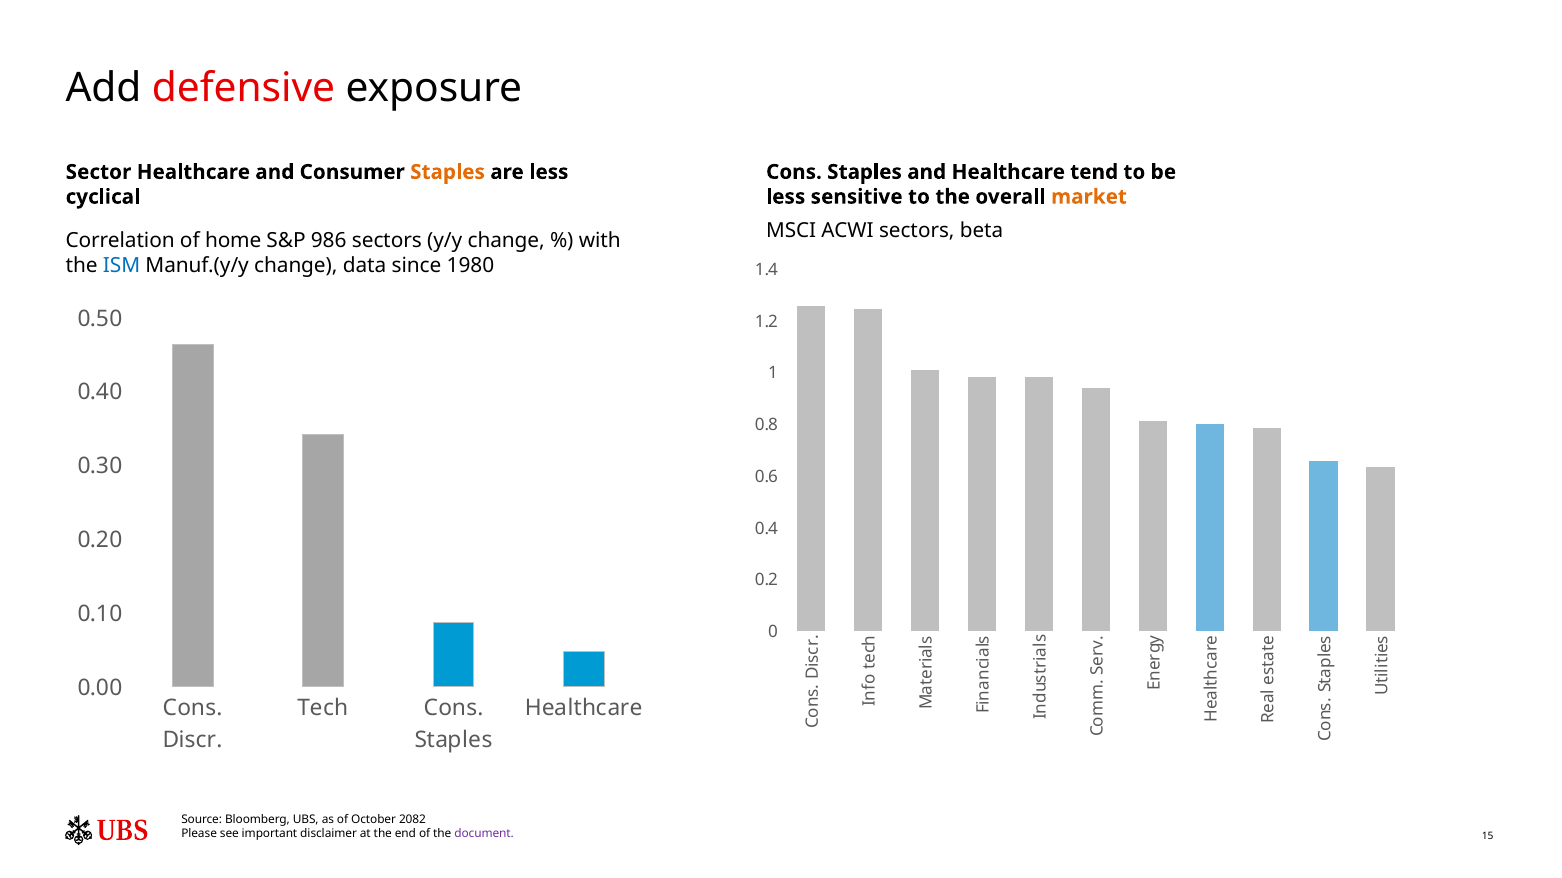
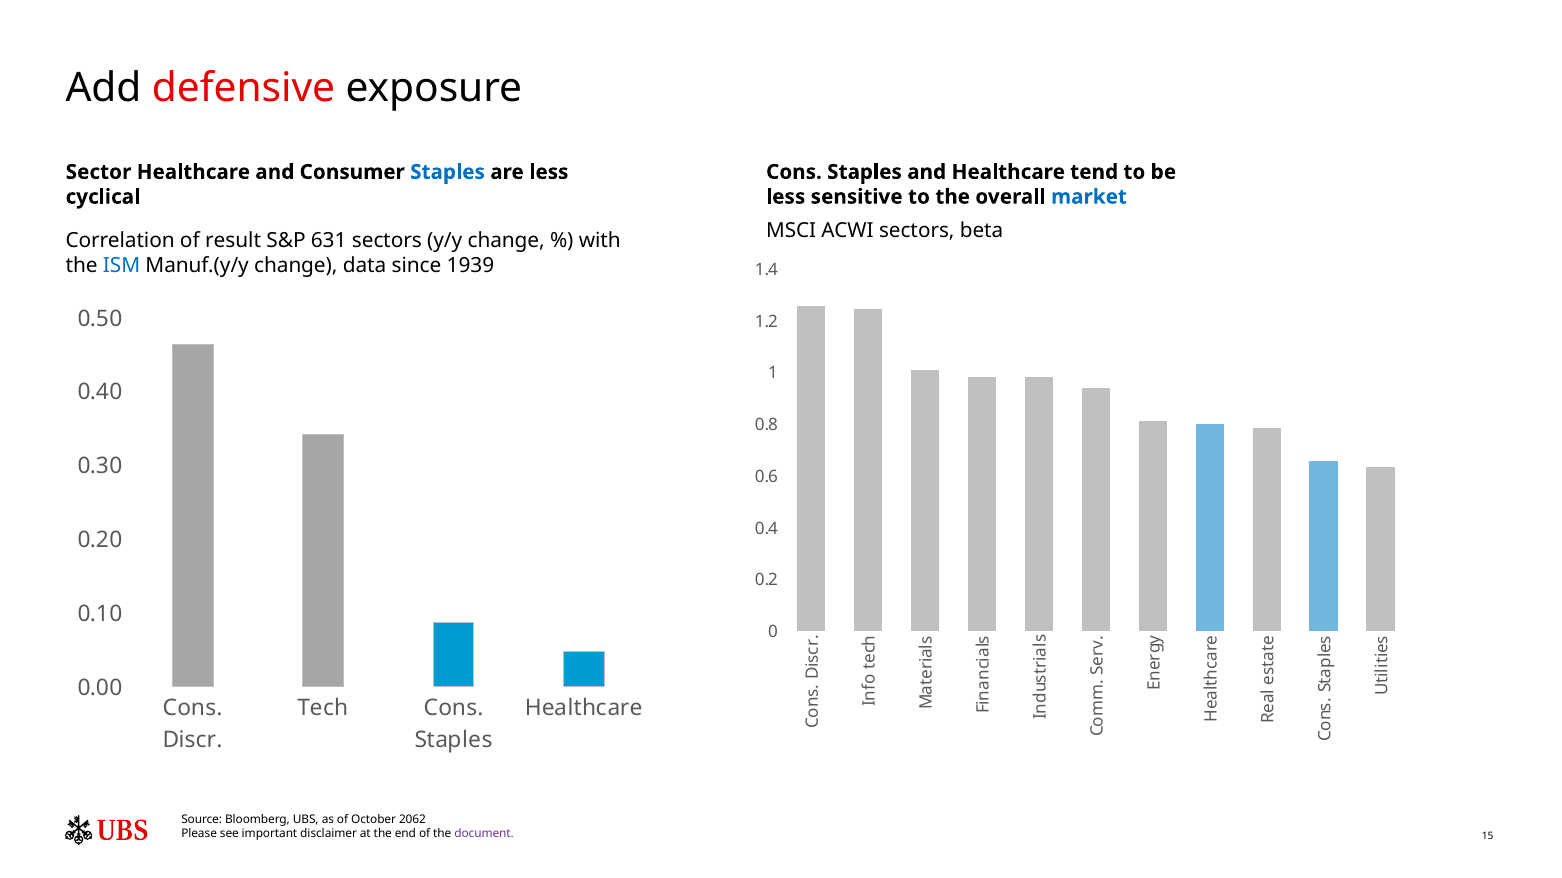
Staples colour: orange -> blue (448, 172)
market colour: orange -> blue (1089, 197)
home: home -> result (233, 241)
986: 986 -> 631 (329, 241)
1980: 1980 -> 1939 (470, 266)
2082: 2082 -> 2062 (413, 820)
